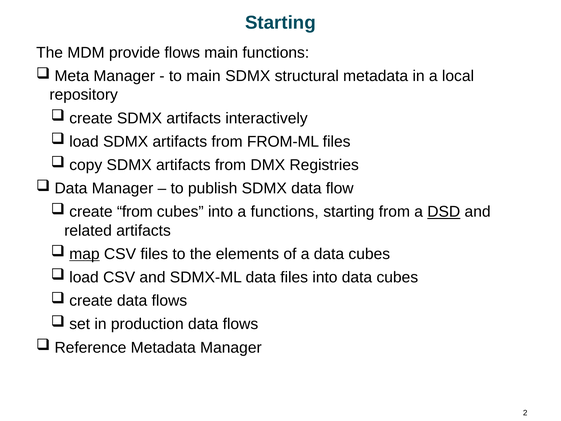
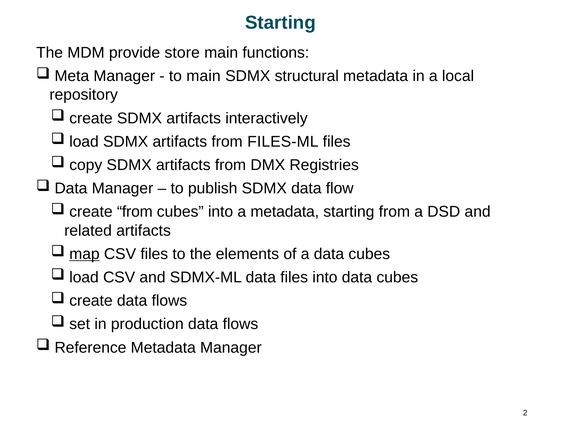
provide flows: flows -> store (182, 53)
FROM-ML: FROM-ML -> FILES-ML (283, 142)
a functions: functions -> metadata (285, 212)
DSD underline: present -> none (444, 212)
